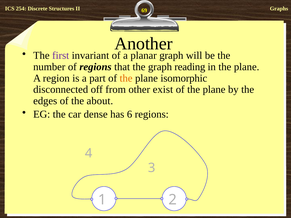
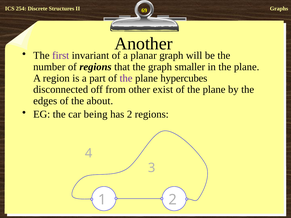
reading: reading -> smaller (190, 67)
the colour: orange -> purple (126, 78)
isomorphic: isomorphic -> hypercubes (184, 78)
dense: dense -> being (96, 114)
has 6: 6 -> 2 (130, 114)
